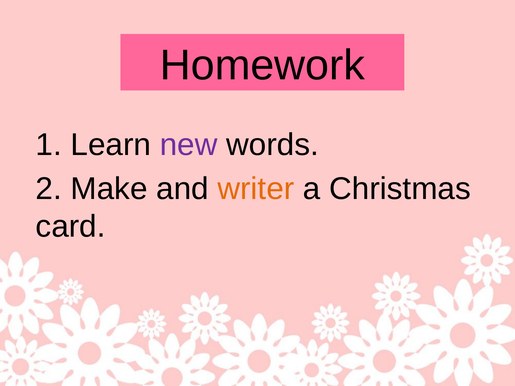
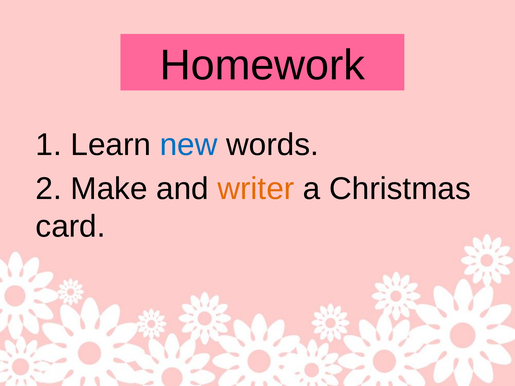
new colour: purple -> blue (189, 145)
